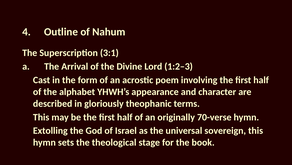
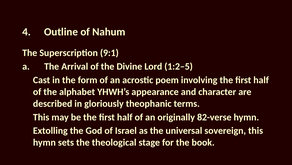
3:1: 3:1 -> 9:1 (109, 53)
1:2–3: 1:2–3 -> 1:2–5 (179, 66)
70-verse: 70-verse -> 82-verse (214, 117)
